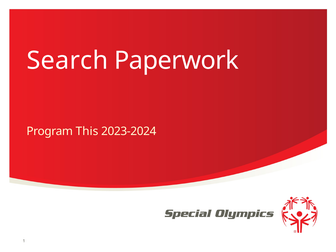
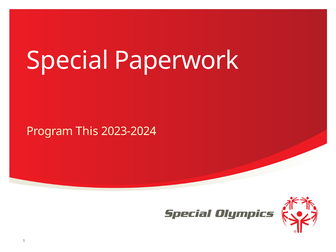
Search: Search -> Special (68, 60)
